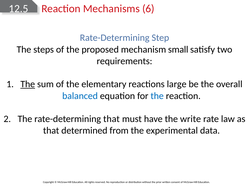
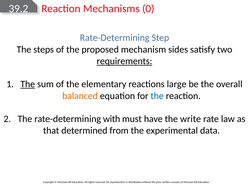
12.5: 12.5 -> 39.2 (18, 9)
6: 6 -> 0 (148, 9)
small: small -> sides (178, 49)
requirements underline: none -> present (124, 61)
balanced colour: blue -> orange (80, 96)
rate-determining that: that -> with (112, 119)
